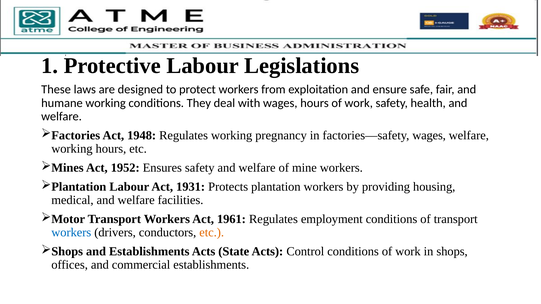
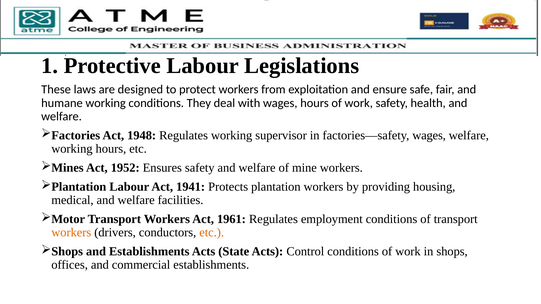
pregnancy: pregnancy -> supervisor (281, 135)
1931: 1931 -> 1941 (191, 187)
workers colour: blue -> orange (71, 233)
